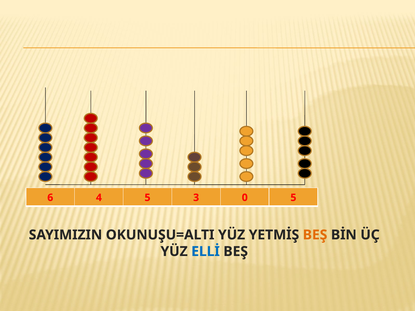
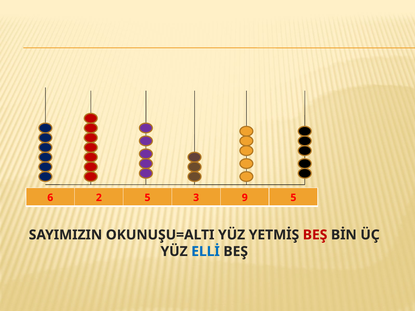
4: 4 -> 2 (99, 198)
0: 0 -> 9 (245, 198)
BEŞ colour: orange -> red (315, 235)
